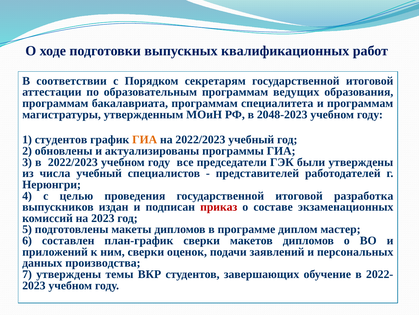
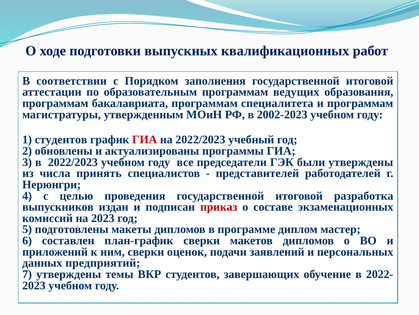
секретарям: секретарям -> заполнения (215, 81)
2048-2023: 2048-2023 -> 2002-2023 (282, 114)
ГИА colour: orange -> red (145, 139)
числа учебный: учебный -> принять (99, 173)
производства: производства -> предприятий (103, 262)
